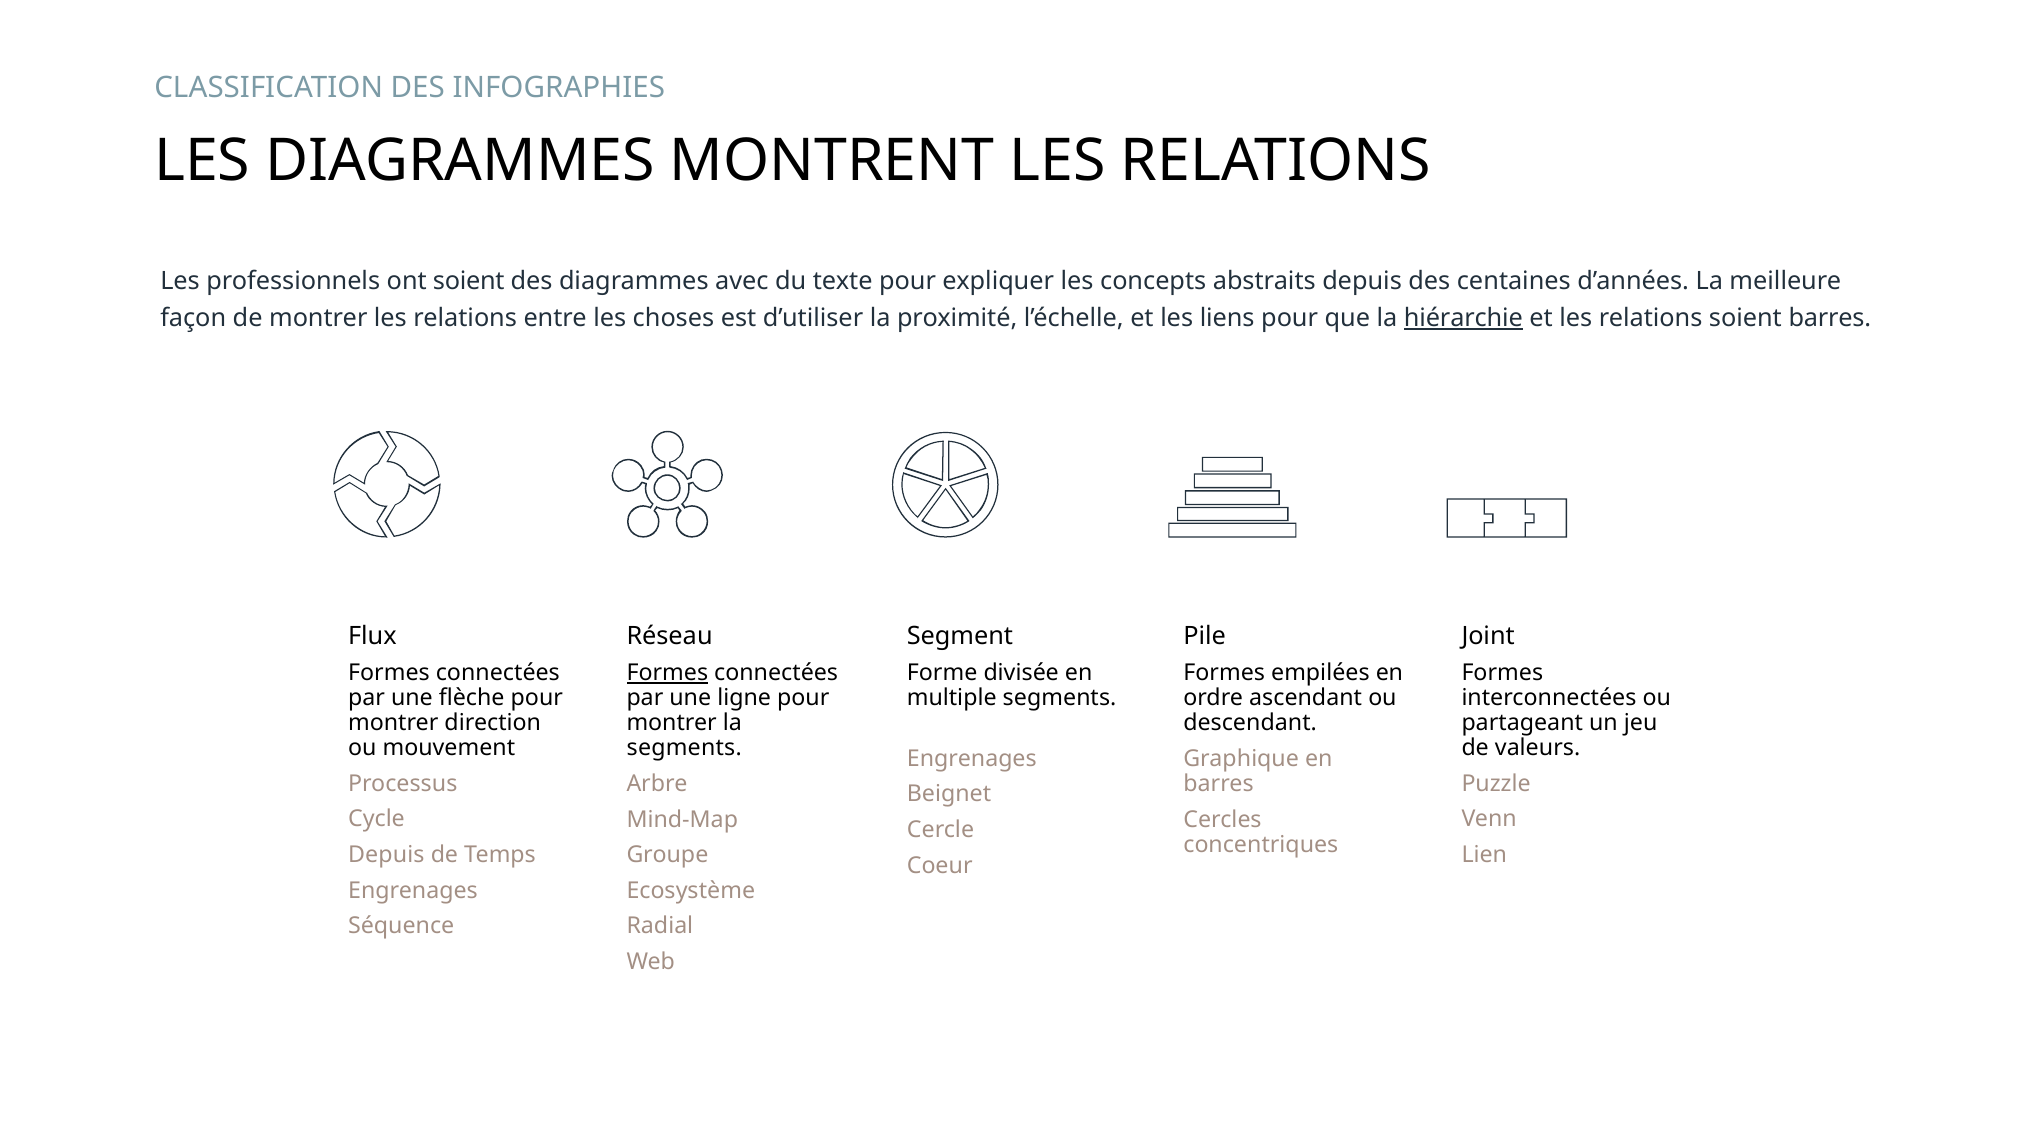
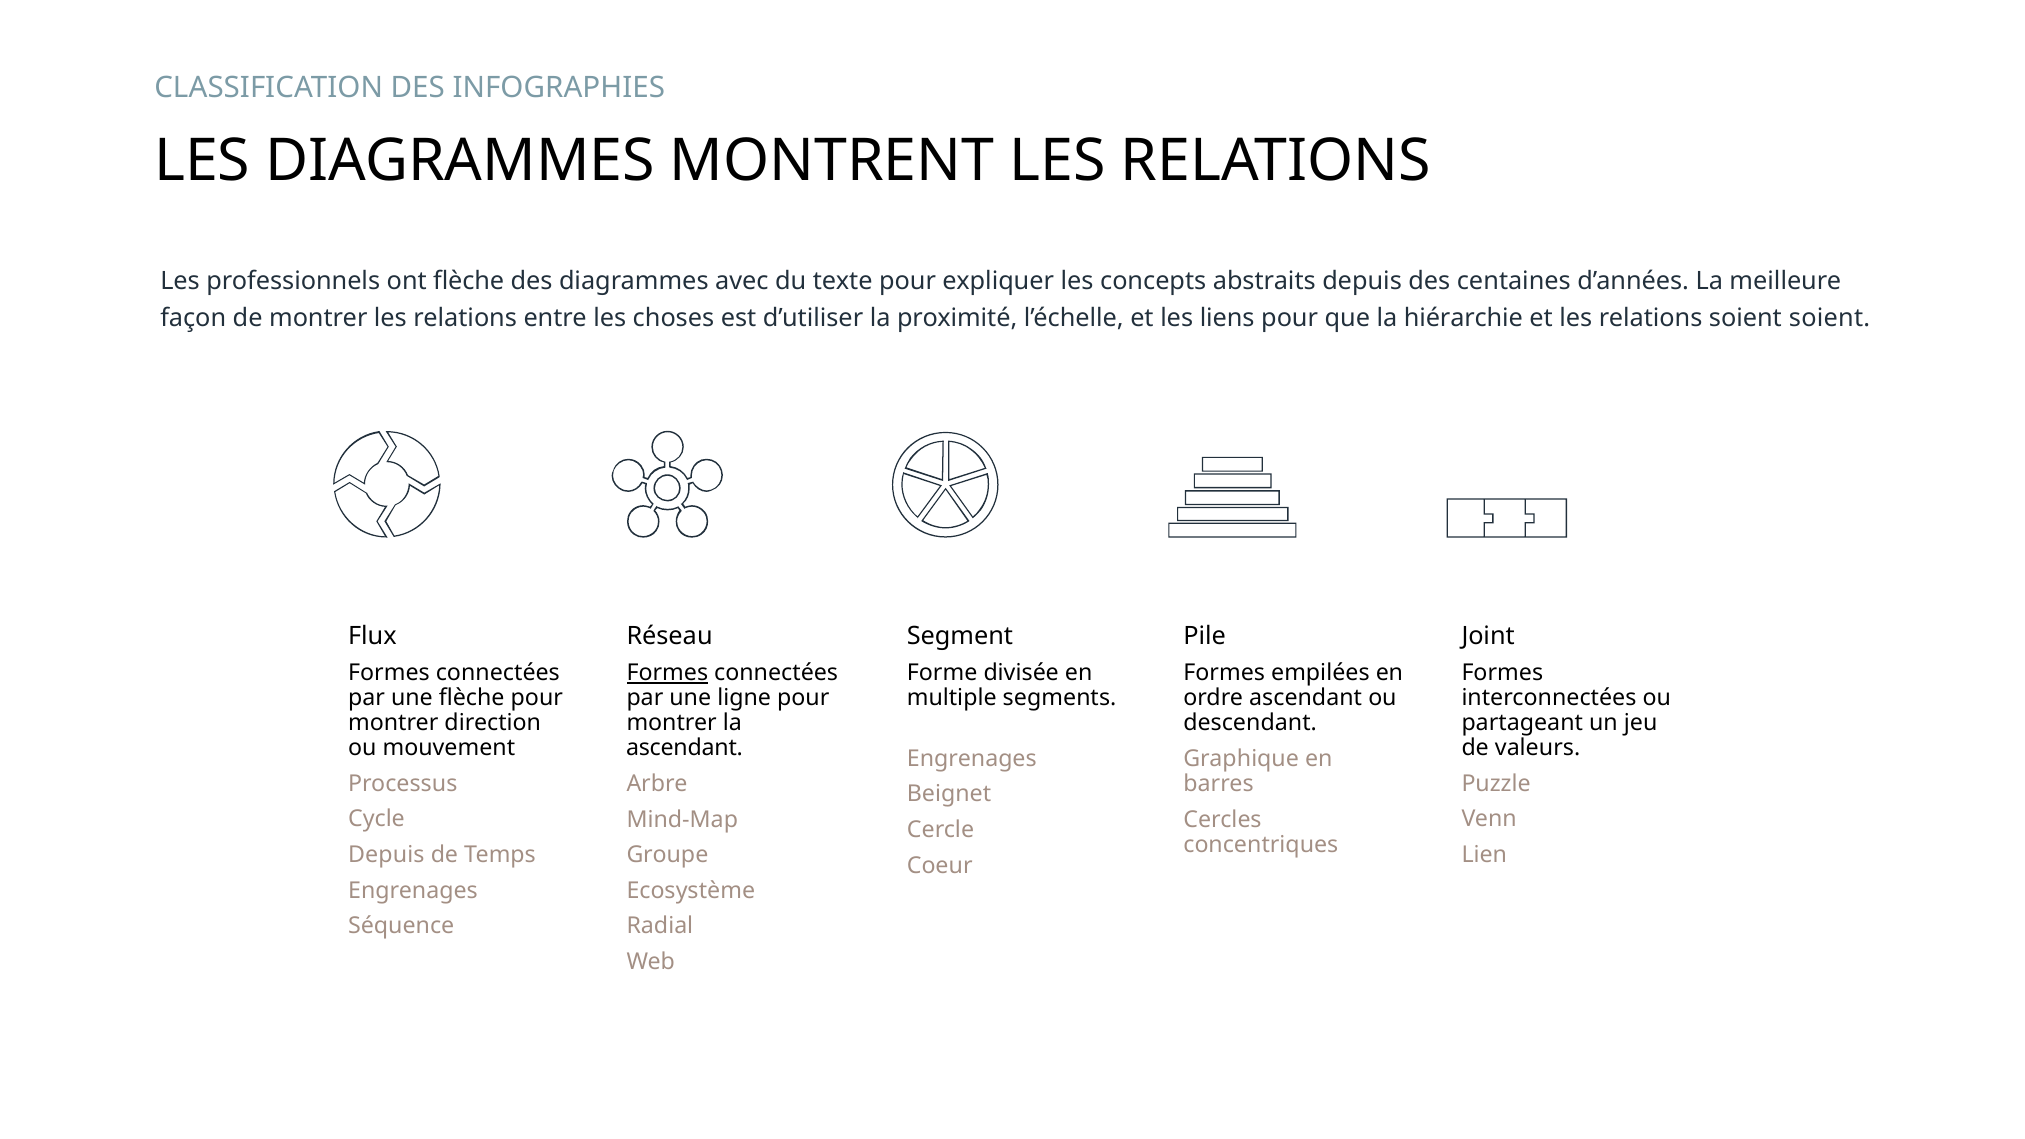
ont soient: soient -> flèche (469, 282)
hiérarchie underline: present -> none (1463, 318)
soient barres: barres -> soient (1830, 318)
segments: segments -> ascendant (684, 748)
